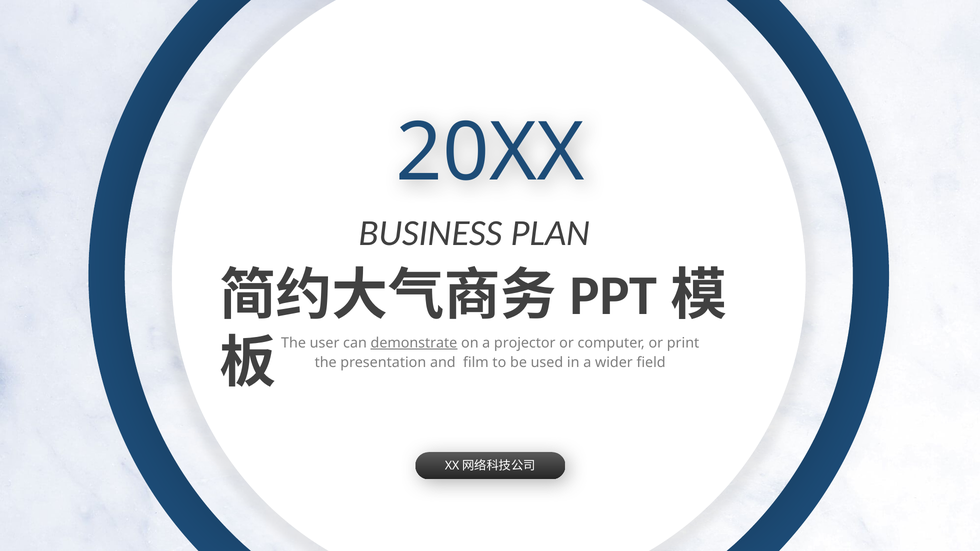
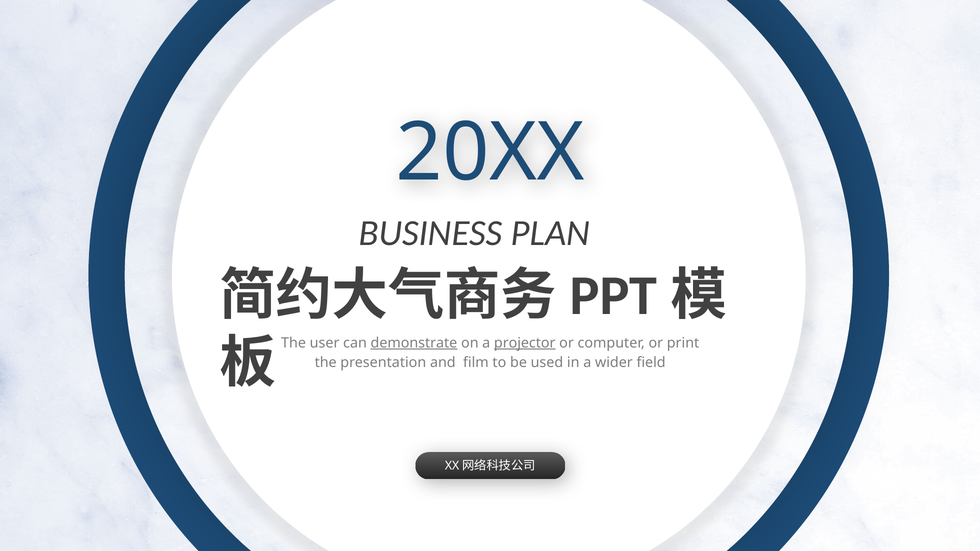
projector underline: none -> present (525, 343)
